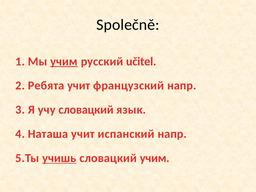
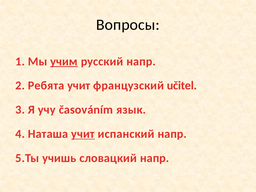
Společně: Společně -> Вопросы (128, 25)
русский učitel: učitel -> напр (141, 61)
французский напр: напр -> učitel (182, 86)
учу словацкий: словацкий -> časováním (86, 110)
учит underline: none -> present (83, 134)
учишь underline: present -> none (59, 158)
словацкий учим: учим -> напр (155, 158)
